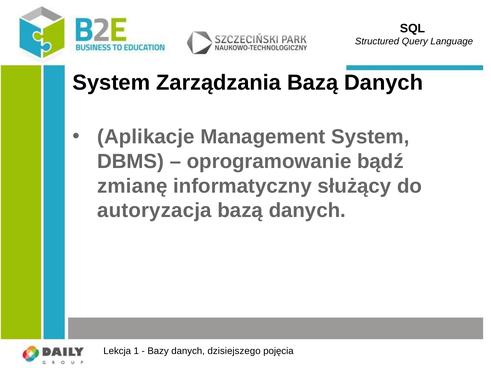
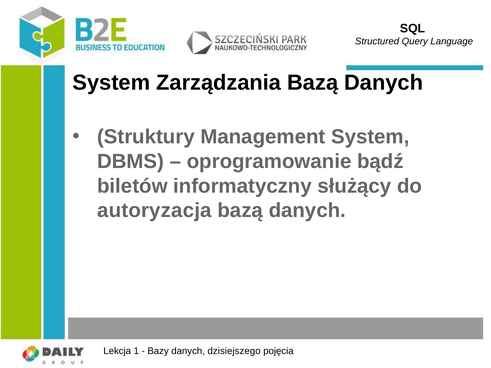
Aplikacje: Aplikacje -> Struktury (146, 137)
zmianę: zmianę -> biletów (132, 186)
